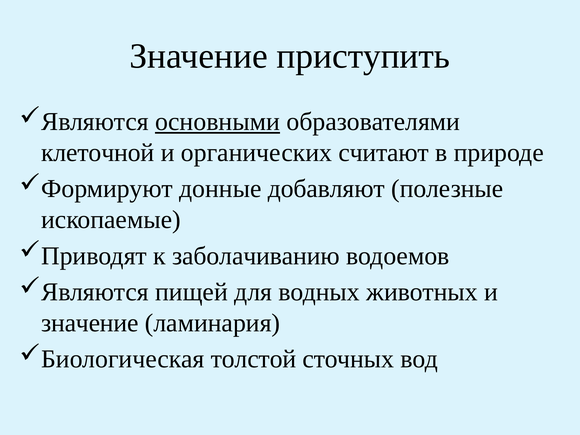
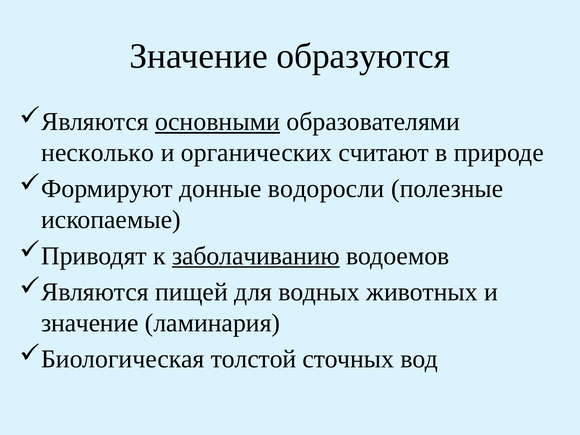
приступить: приступить -> образуются (363, 56)
клеточной: клеточной -> несколько (98, 153)
добавляют: добавляют -> водоросли (326, 189)
заболачиванию underline: none -> present (256, 256)
